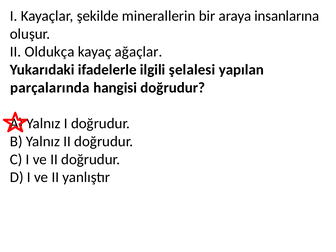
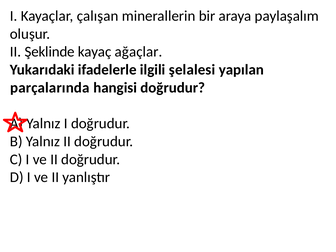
şekilde: şekilde -> çalışan (98, 16)
insanlarına: insanlarına -> paylaşalım (287, 16)
Oldukça: Oldukça -> Şeklinde (50, 52)
